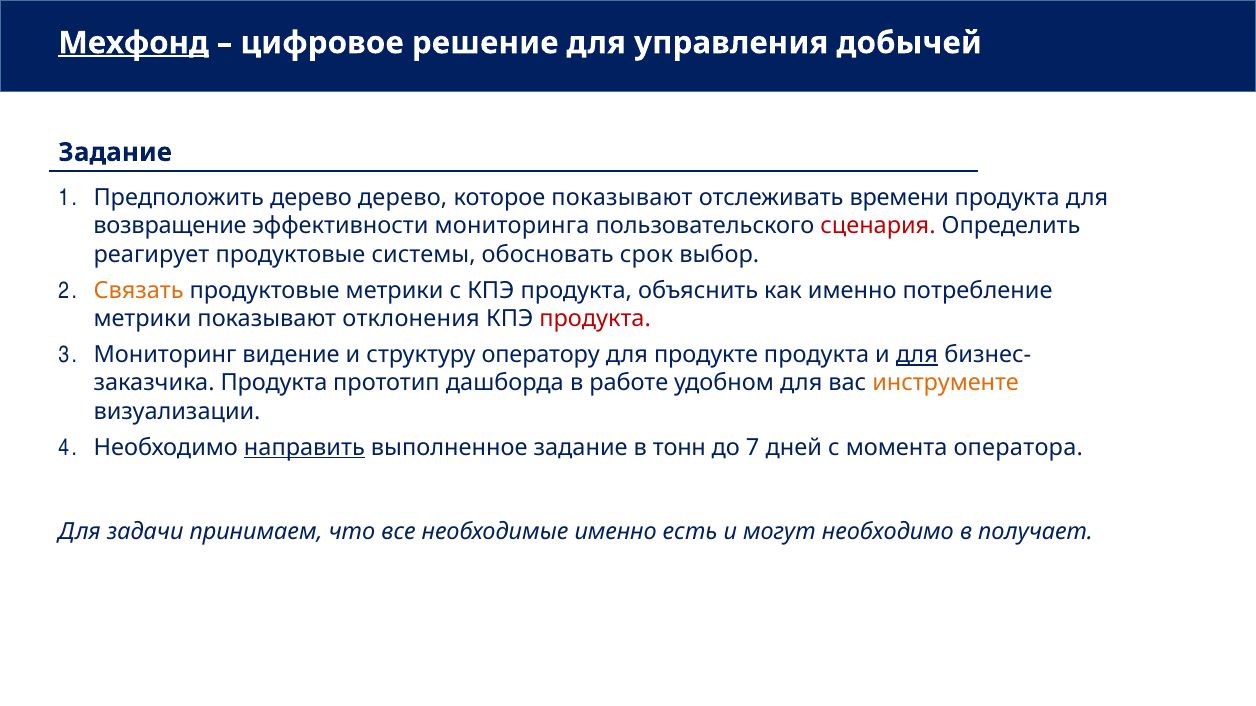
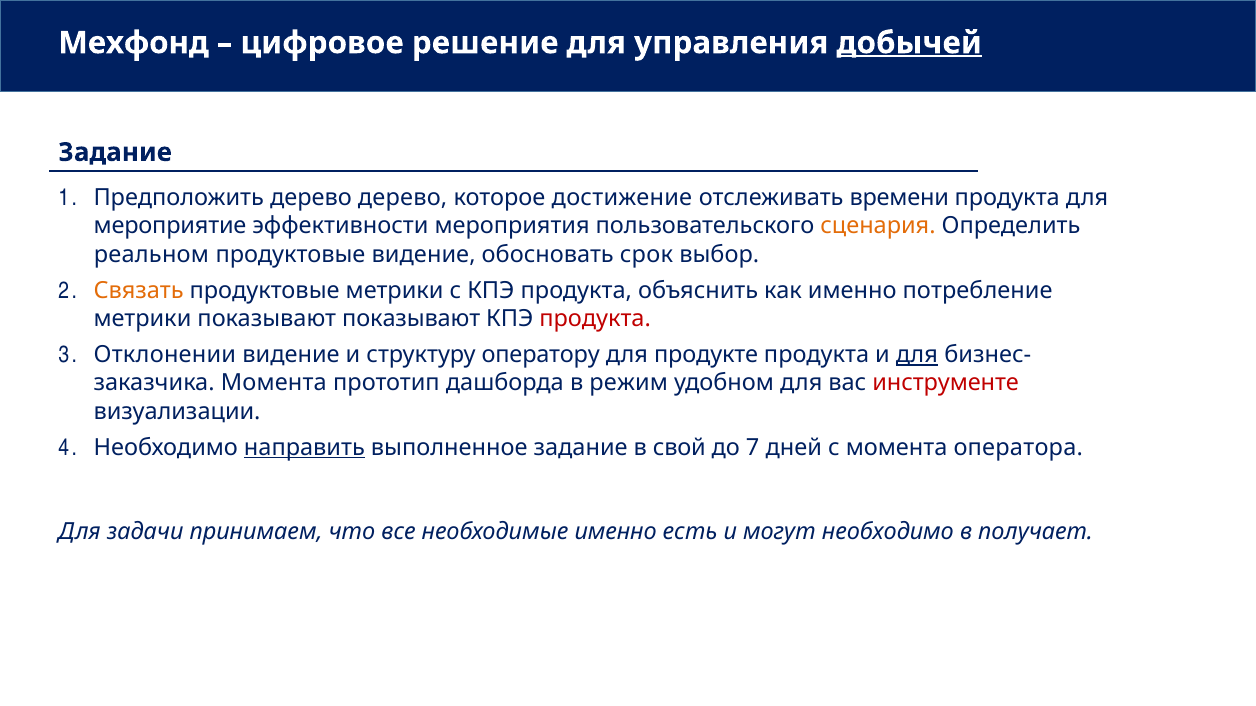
Мехфонд underline: present -> none (134, 43)
добычей underline: none -> present (909, 43)
которое показывают: показывают -> достижение (622, 198)
возвращение: возвращение -> мероприятие (170, 226)
мониторинга: мониторинга -> мероприятия (512, 226)
сценария colour: red -> orange (878, 226)
реагирует: реагирует -> реальном (151, 255)
продуктовые системы: системы -> видение (424, 255)
показывают отклонения: отклонения -> показывают (411, 319)
Мониторинг: Мониторинг -> Отклонении (165, 355)
Продукта: Продукта -> Момента (274, 383)
работе: работе -> режим (629, 383)
инструменте colour: orange -> red (946, 383)
тонн: тонн -> свой (679, 448)
